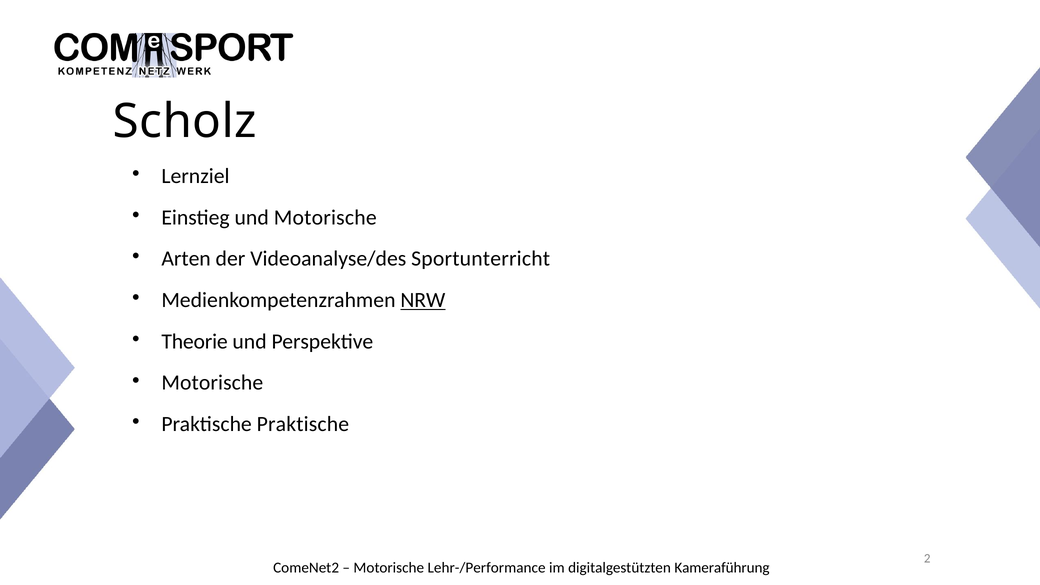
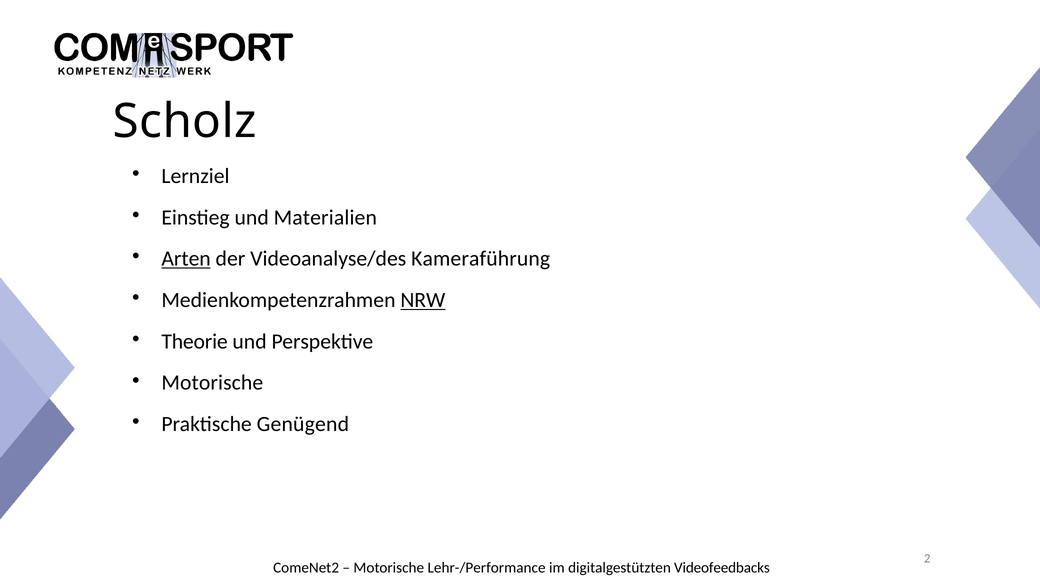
und Motorische: Motorische -> Materialien (325, 217)
Arten underline: none -> present (186, 259)
Sportunterricht: Sportunterricht -> Kameraführung (481, 259)
Praktische Praktische: Praktische -> Genügend (303, 424)
Kameraführung: Kameraführung -> Videofeedbacks (722, 568)
